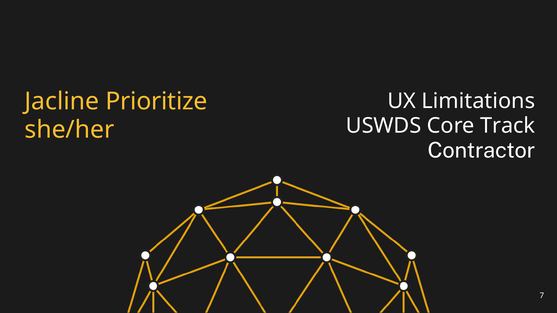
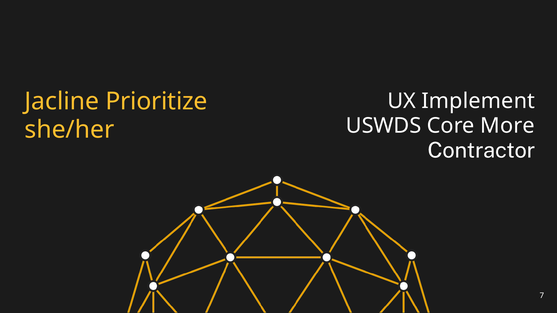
Limitations: Limitations -> Implement (478, 101)
Track: Track -> More (507, 126)
